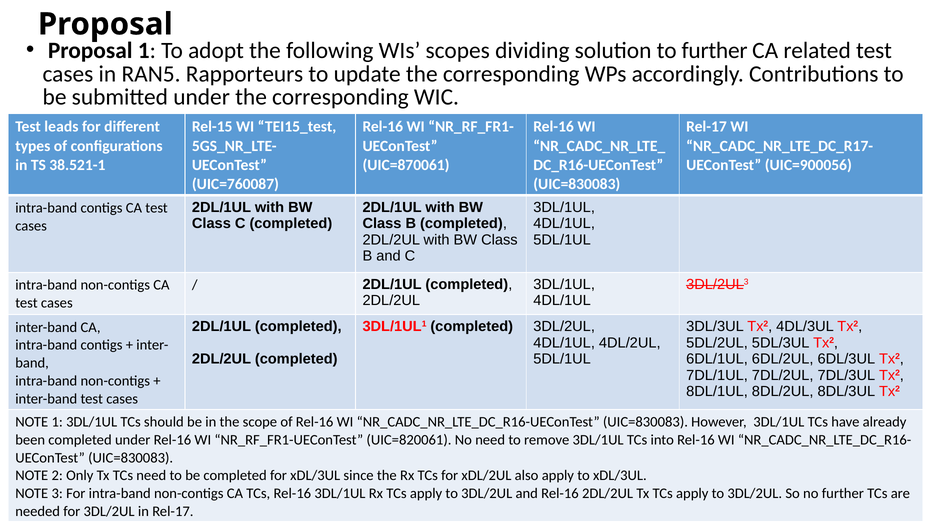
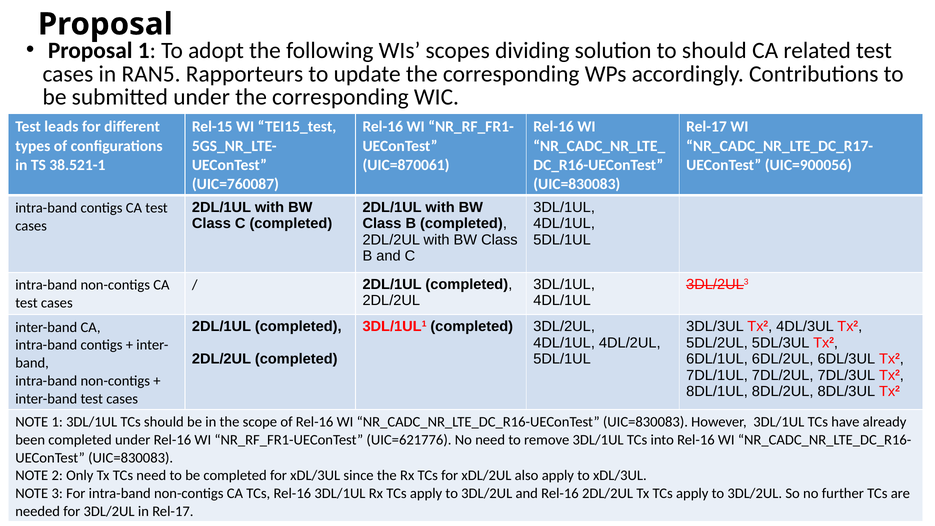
to further: further -> should (714, 50)
UIC=820061: UIC=820061 -> UIC=621776 (409, 440)
